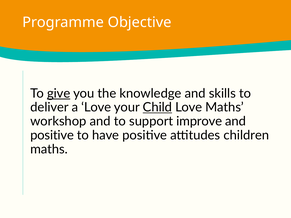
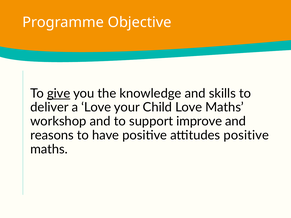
Child underline: present -> none (157, 107)
positive: positive -> reasons (52, 135)
attitudes children: children -> positive (246, 135)
